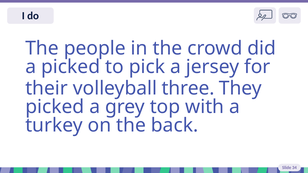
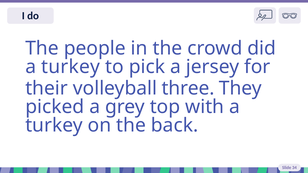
picked: picked -> turkey (71, 67)
